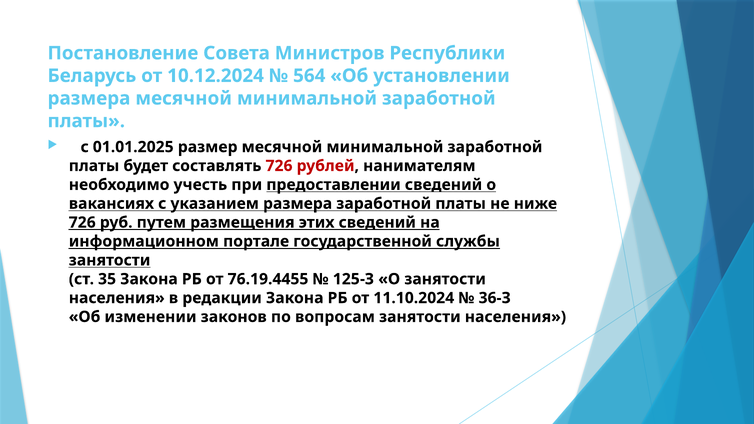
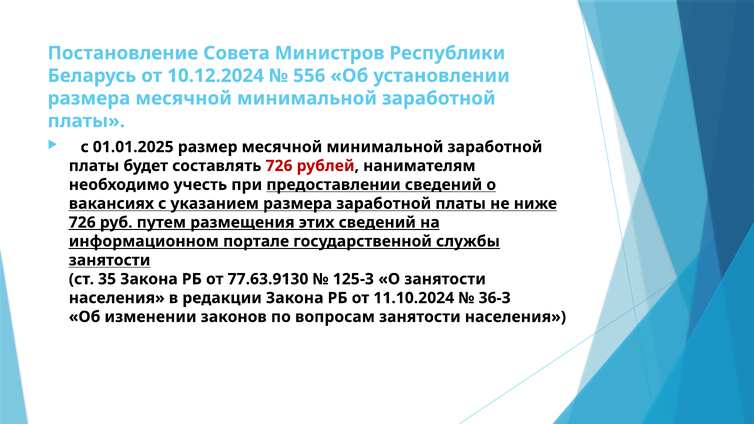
564: 564 -> 556 (309, 76)
76.19.4455: 76.19.4455 -> 77.63.9130 (268, 279)
